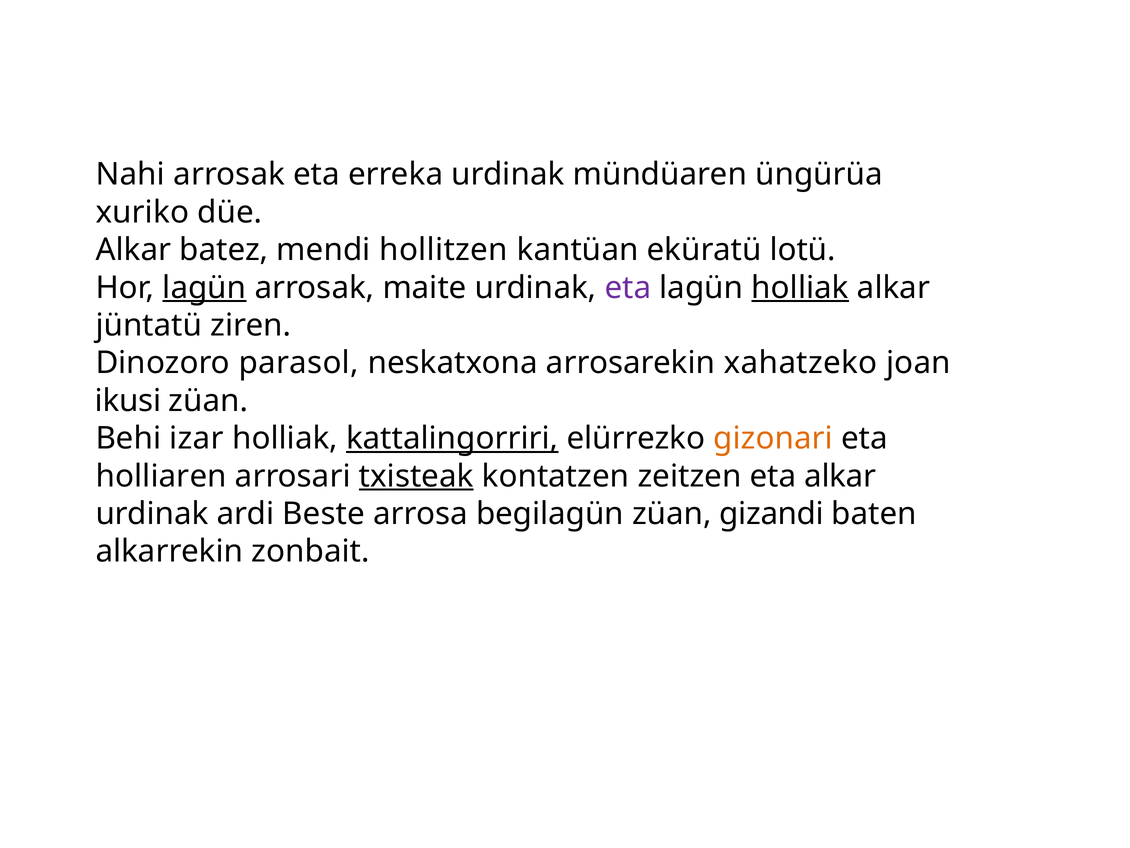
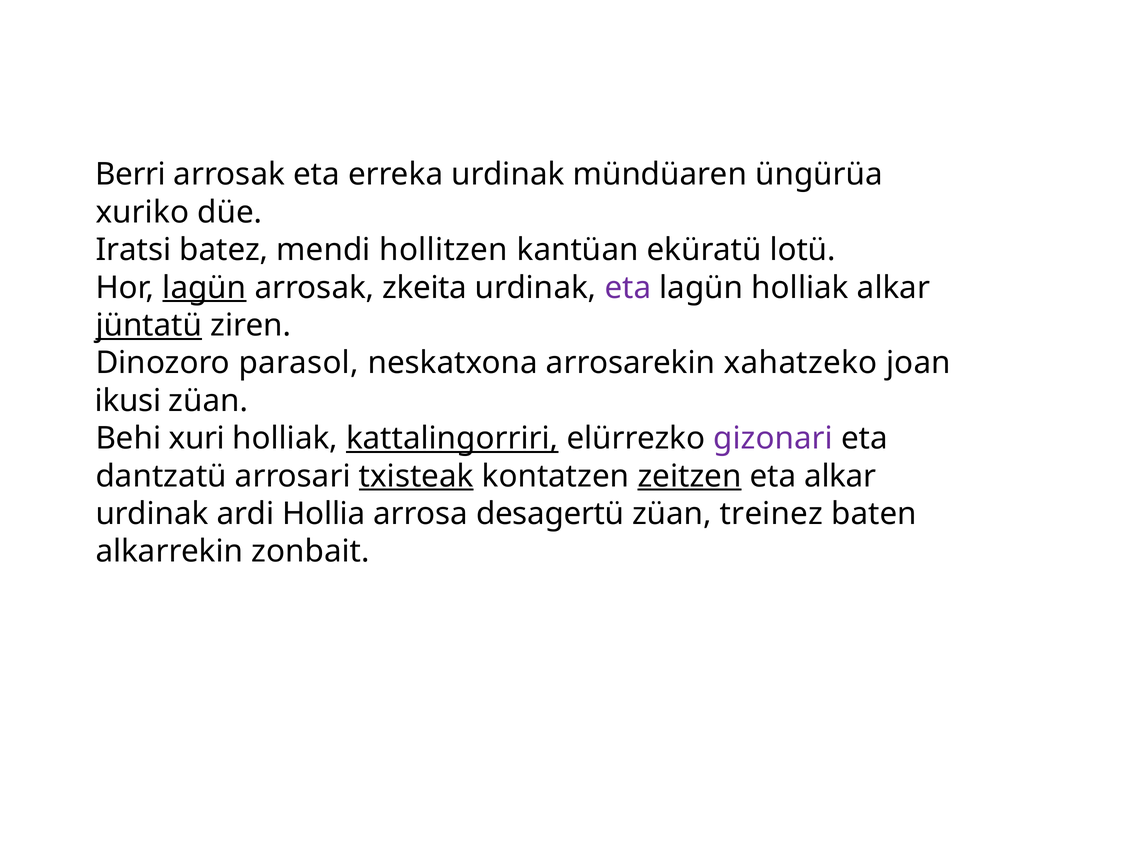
Nahi: Nahi -> Berri (131, 174)
Alkar: Alkar -> Iratsi (133, 250)
maite: maite -> zkeita (425, 287)
holliak underline: present -> none (800, 287)
jüntatü underline: none -> present (149, 325)
izar: izar -> xuri (197, 438)
gizonari colour: orange -> purple (773, 438)
holliaren: holliaren -> dantzatü (161, 476)
zeitzen underline: none -> present (689, 476)
Beste: Beste -> Hollia (324, 514)
begilagün: begilagün -> desagertü (550, 514)
gizandi: gizandi -> treinez (771, 514)
